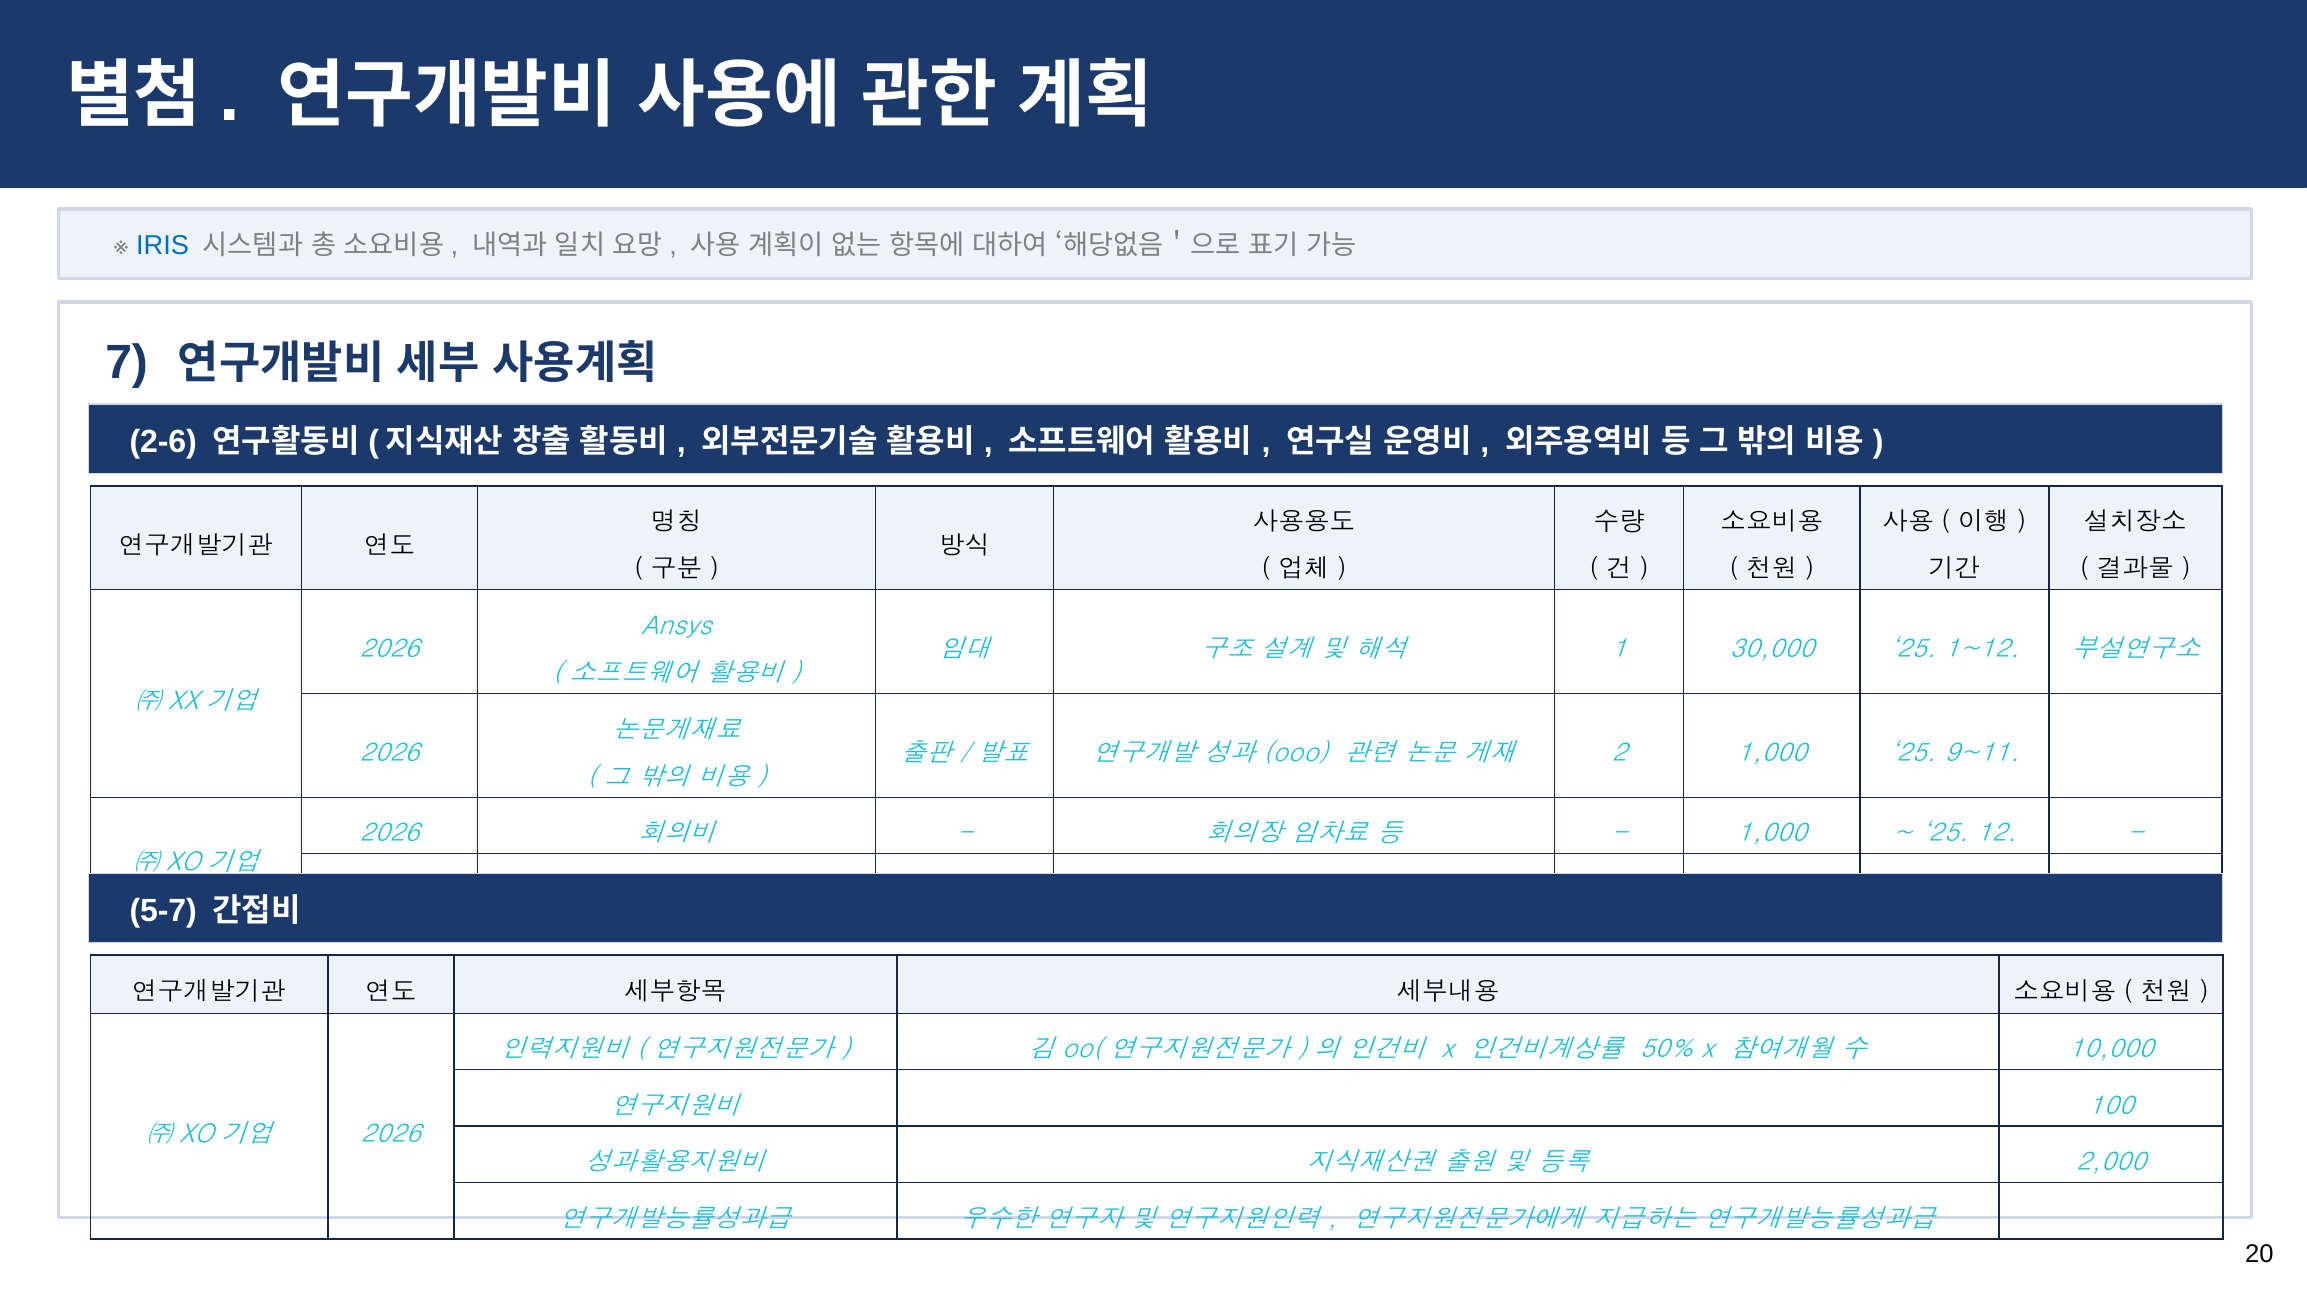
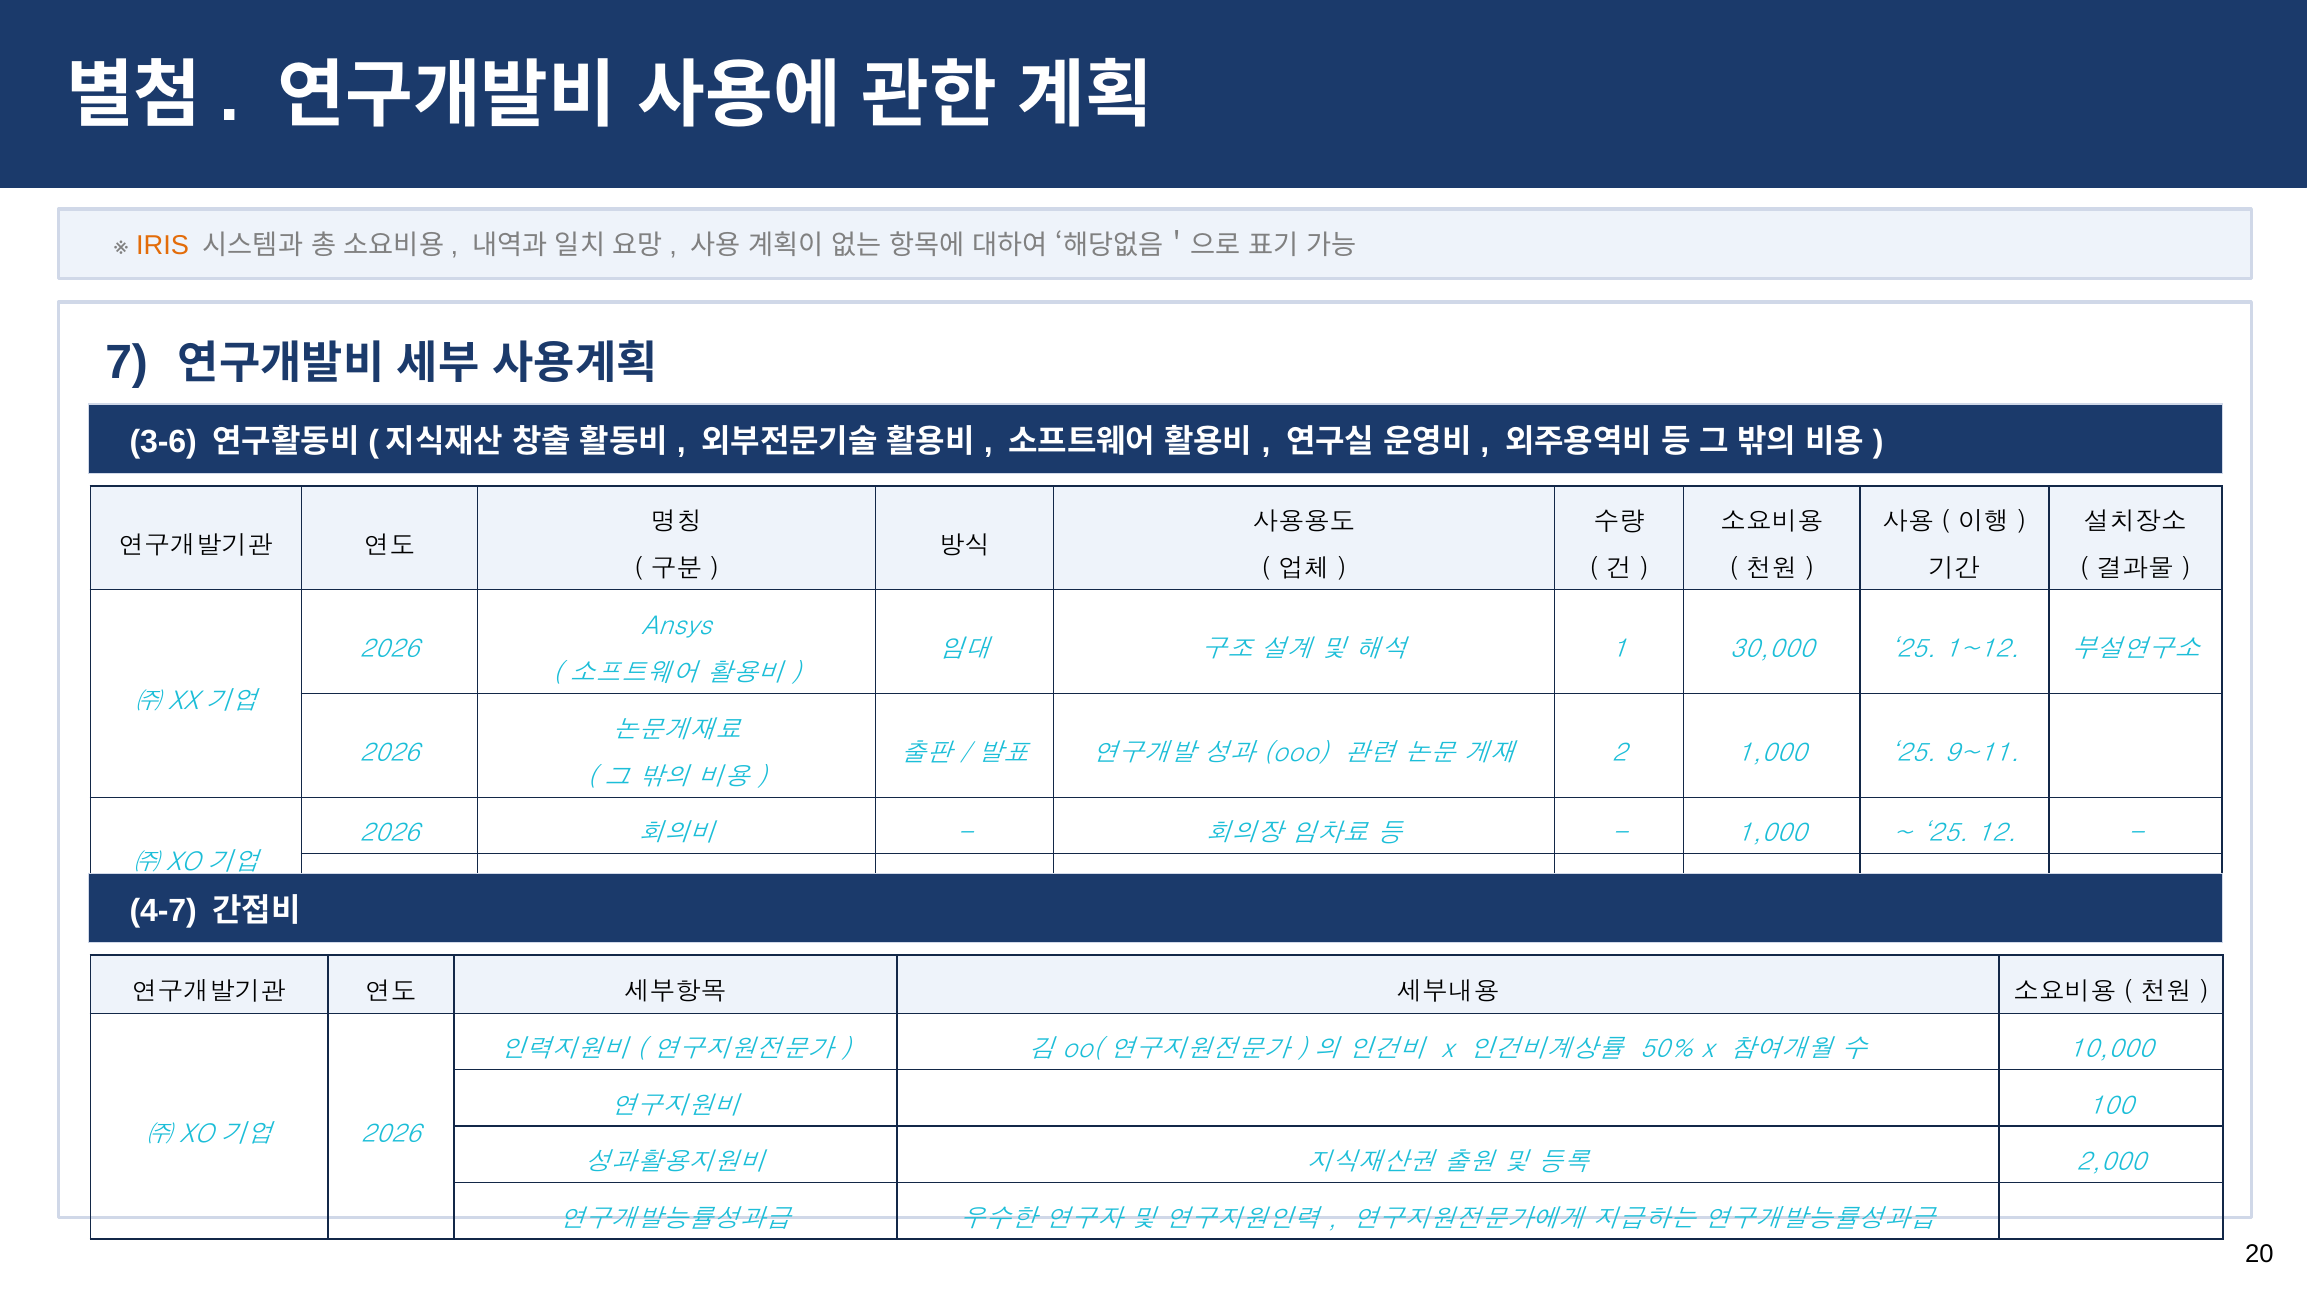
IRIS colour: blue -> orange (163, 245)
2-6: 2-6 -> 3-6 (163, 442)
5-7: 5-7 -> 4-7 (163, 911)
